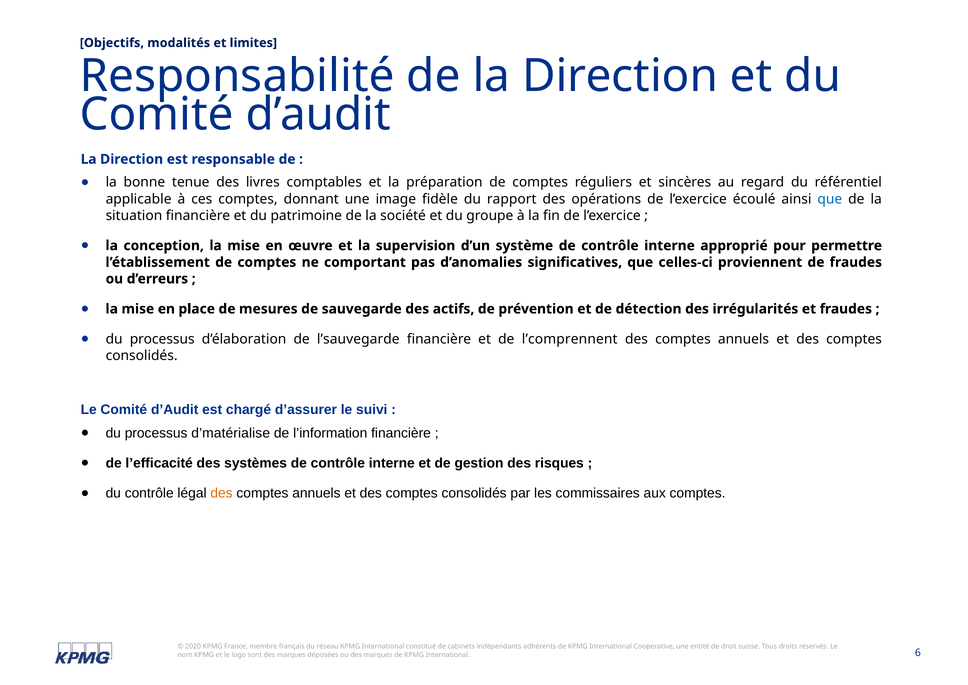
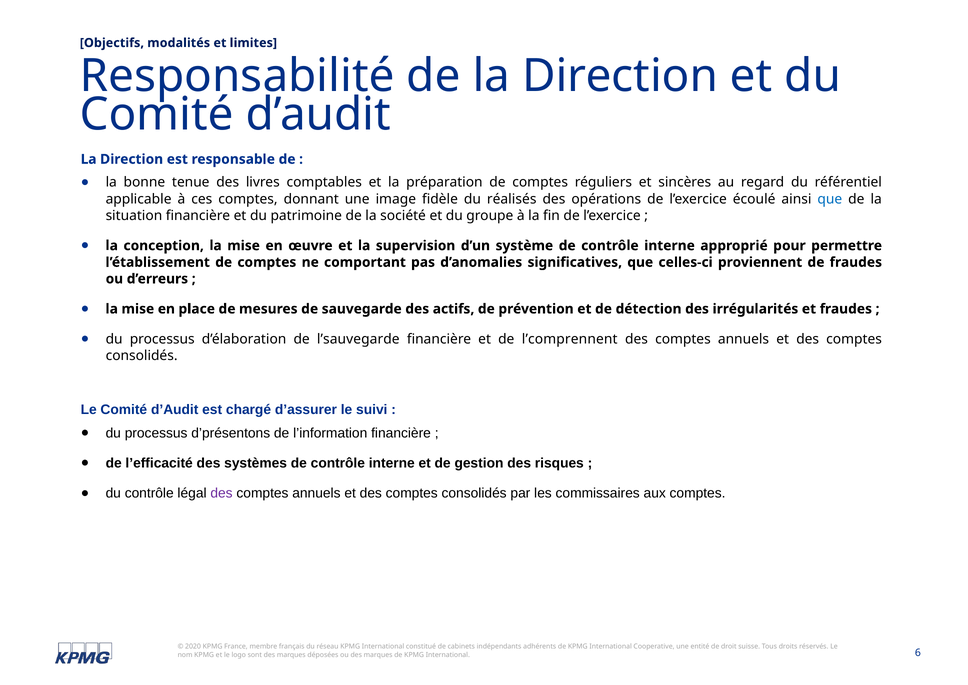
rapport: rapport -> réalisés (512, 199)
d’matérialise: d’matérialise -> d’présentons (231, 433)
des colour: orange -> purple (222, 493)
